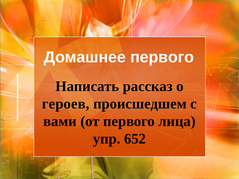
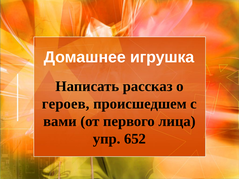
Домашнее первого: первого -> игрушка (162, 57)
